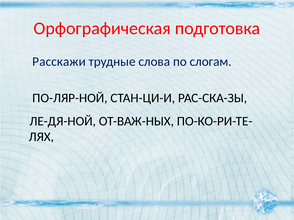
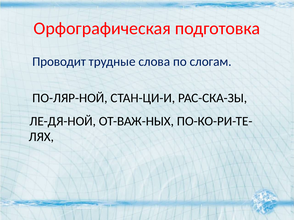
Расскажи: Расскажи -> Проводит (59, 62)
